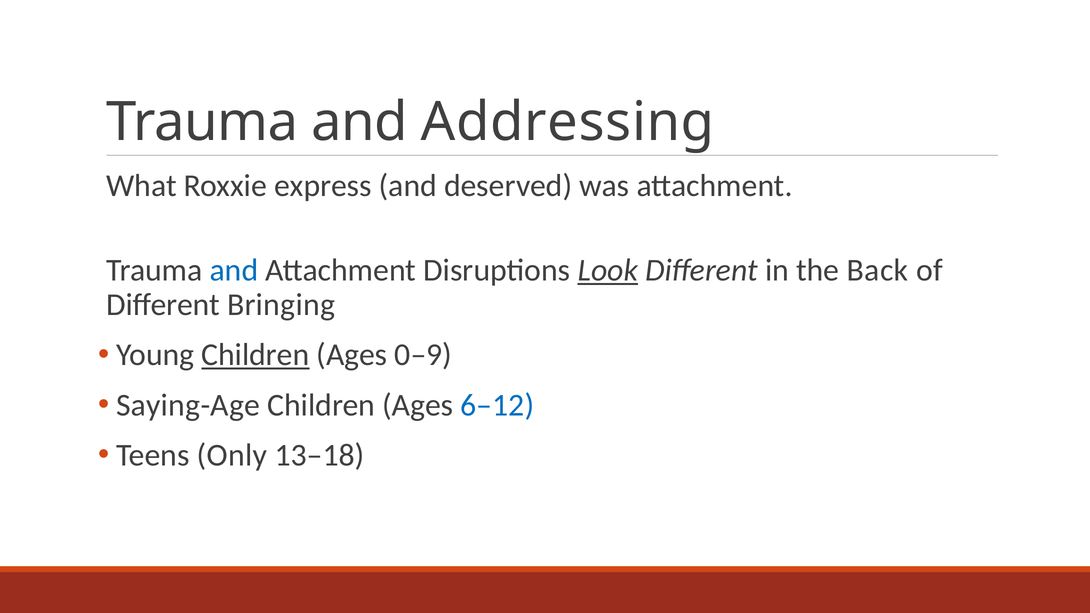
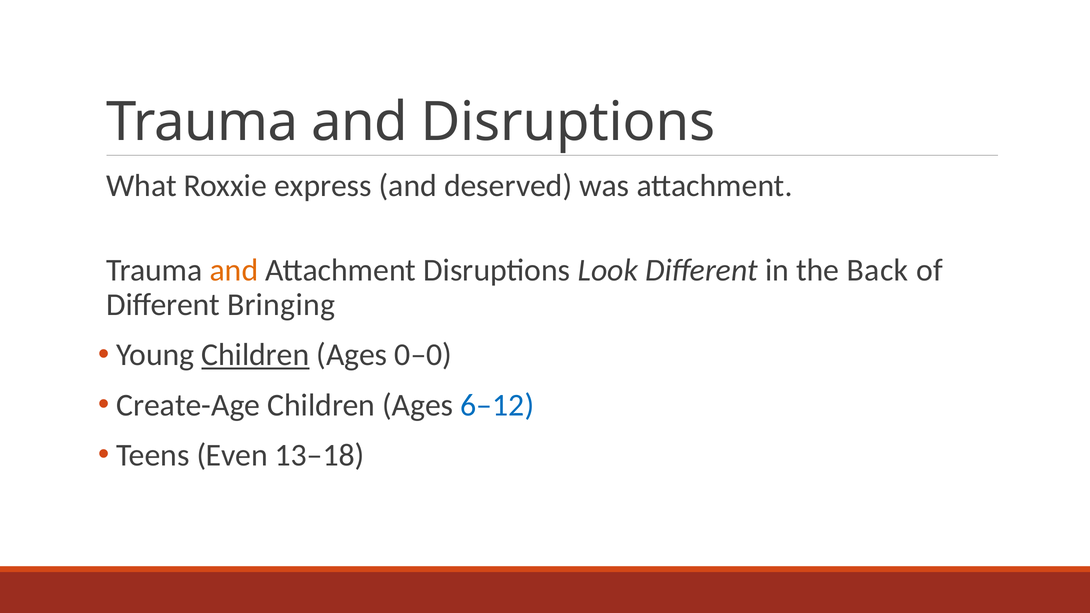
and Addressing: Addressing -> Disruptions (568, 122)
and colour: blue -> orange (234, 270)
Look underline: present -> none (608, 270)
0–9: 0–9 -> 0–0 (423, 355)
Saying-Age: Saying-Age -> Create-Age (188, 405)
Only: Only -> Even (232, 455)
